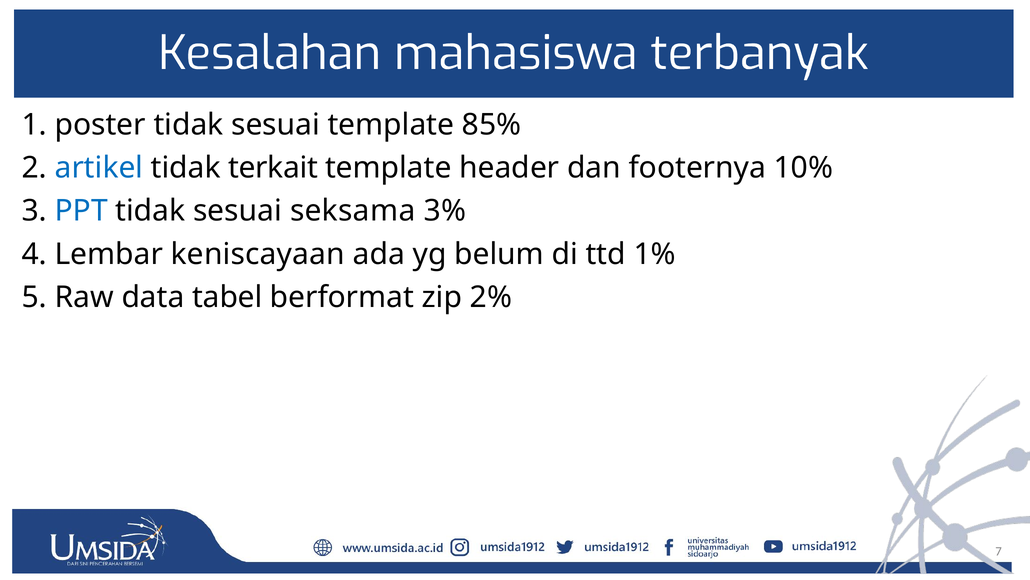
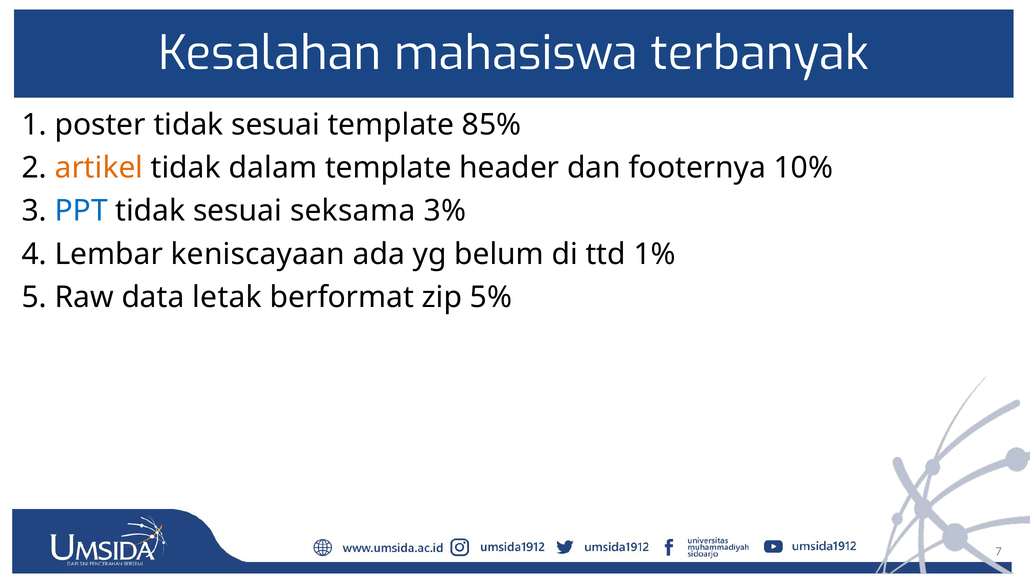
artikel colour: blue -> orange (99, 168)
terkait: terkait -> dalam (273, 168)
tabel: tabel -> letak (227, 297)
2%: 2% -> 5% (491, 297)
